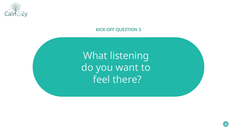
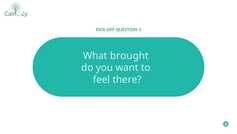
listening: listening -> brought (129, 55)
